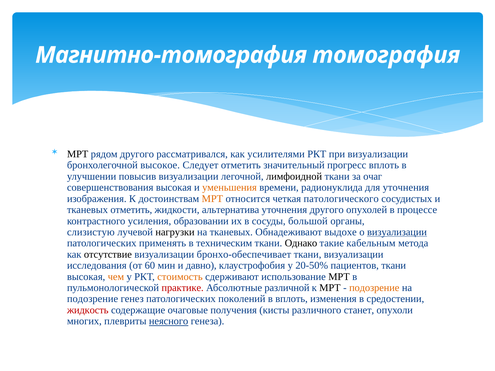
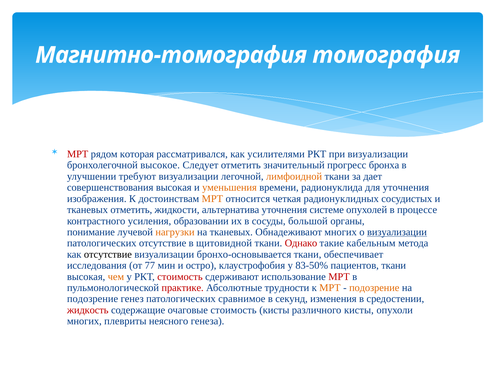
МРТ colour: black -> red (78, 154)
рядом другого: другого -> которая (137, 154)
прогресс вплоть: вплоть -> бронха (384, 165)
повысив: повысив -> требуют (137, 177)
лимфоидной colour: black -> orange (294, 177)
очаг: очаг -> дает (373, 177)
патологического: патологического -> радионуклидных (341, 199)
уточнения другого: другого -> системе (327, 210)
слизистую: слизистую -> понимание (91, 232)
нагрузки colour: black -> orange (175, 232)
Обнадеживают выдохе: выдохе -> многих (341, 232)
патологических применять: применять -> отсутствие (163, 243)
техническим: техническим -> щитовидной (224, 243)
Однако colour: black -> red (301, 243)
бронхо-обеспечивает: бронхо-обеспечивает -> бронхо-основывается (244, 255)
ткани визуализации: визуализации -> обеспечивает (354, 255)
60: 60 -> 77 (150, 266)
давно: давно -> остро (201, 266)
20-50%: 20-50% -> 83-50% (312, 266)
стоимость colour: orange -> red (180, 277)
МРТ colour: black -> red (339, 277)
различной: различной -> трудности (287, 288)
МРТ colour: black -> orange (330, 288)
поколений: поколений -> сравнимое (242, 299)
в вплоть: вплоть -> секунд (292, 299)
очаговые получения: получения -> стоимость (234, 310)
различного станет: станет -> кисты (359, 310)
неясного underline: present -> none (169, 321)
